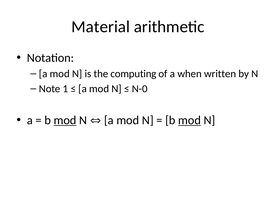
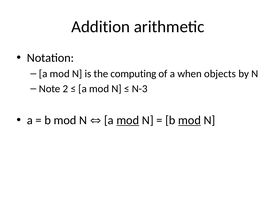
Material: Material -> Addition (101, 27)
written: written -> objects (220, 74)
1: 1 -> 2 (65, 89)
N-0: N-0 -> N-3 (140, 89)
mod underline: present -> none (65, 120)
mod underline: none -> present (128, 120)
